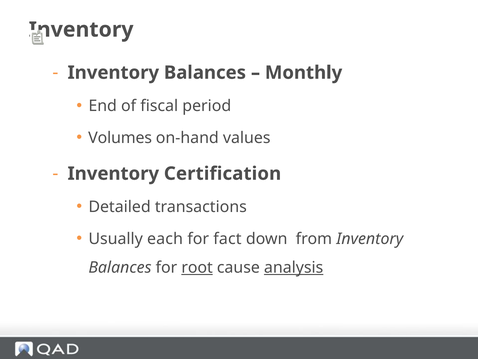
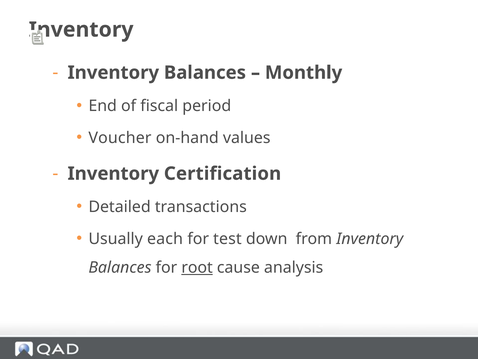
Volumes: Volumes -> Voucher (120, 138)
fact: fact -> test (227, 239)
analysis underline: present -> none (294, 267)
